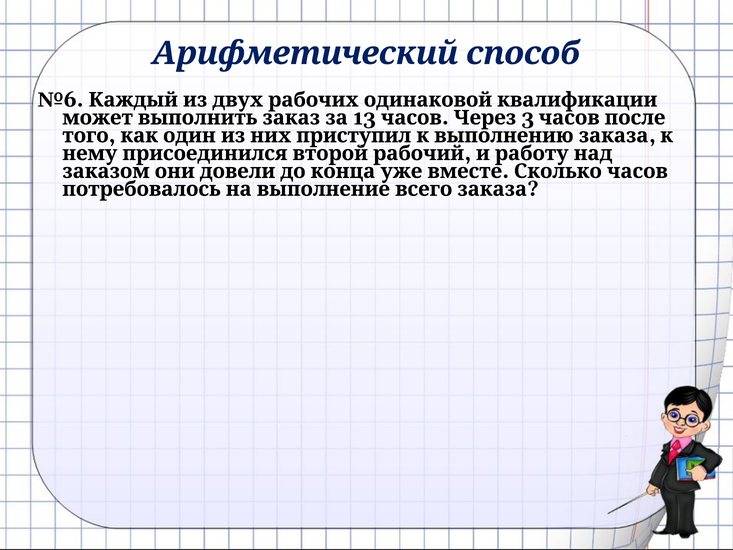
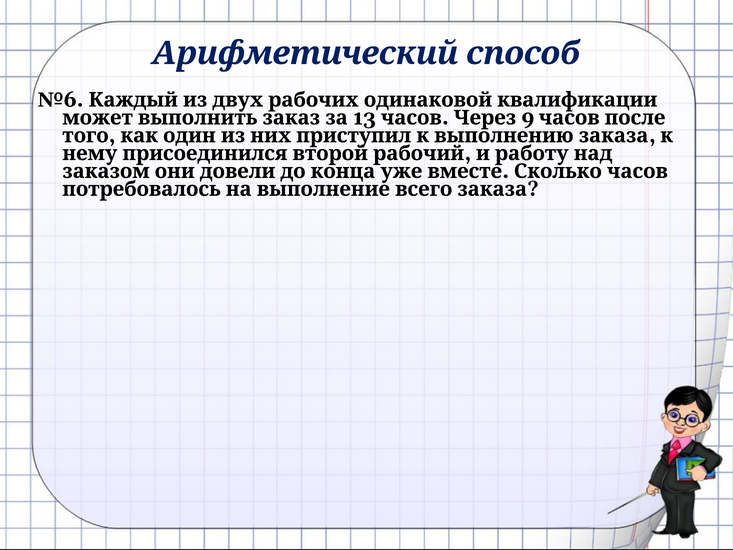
3: 3 -> 9 (528, 118)
